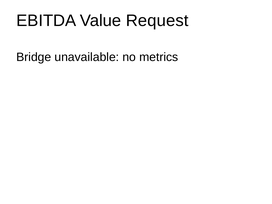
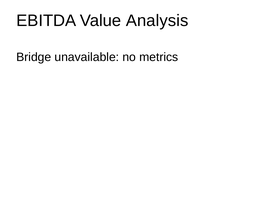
Request: Request -> Analysis (157, 21)
